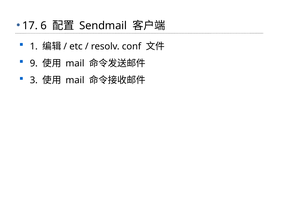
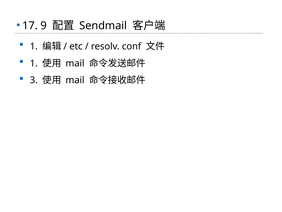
6: 6 -> 9 (44, 26)
9: 9 -> 1 (34, 63)
